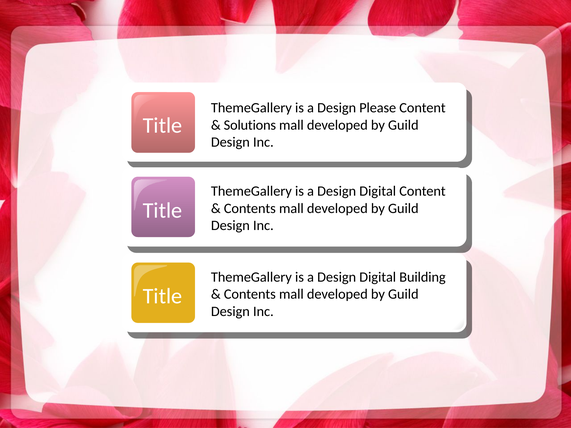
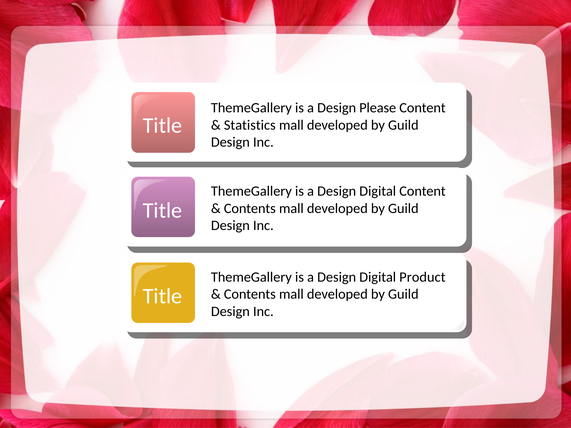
Solutions: Solutions -> Statistics (250, 125)
Building: Building -> Product (422, 277)
